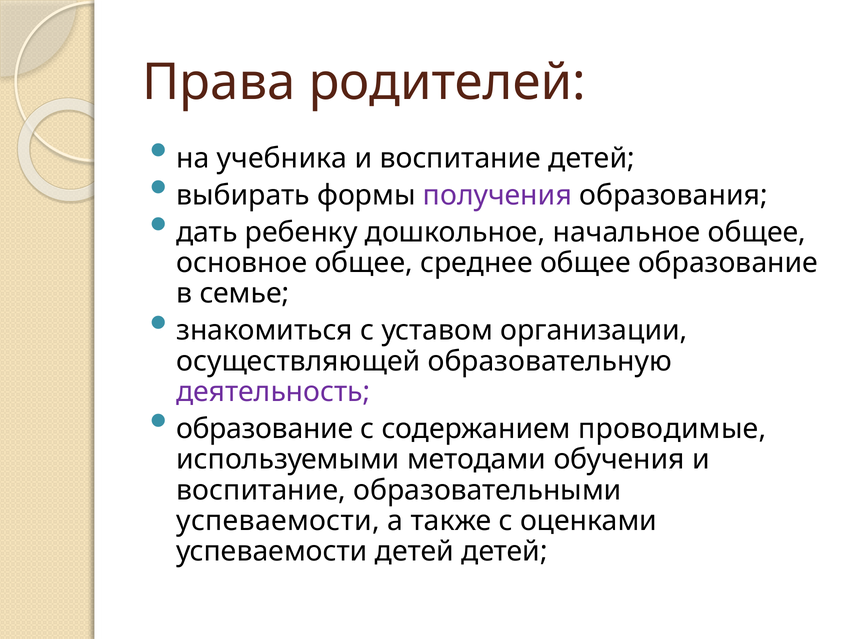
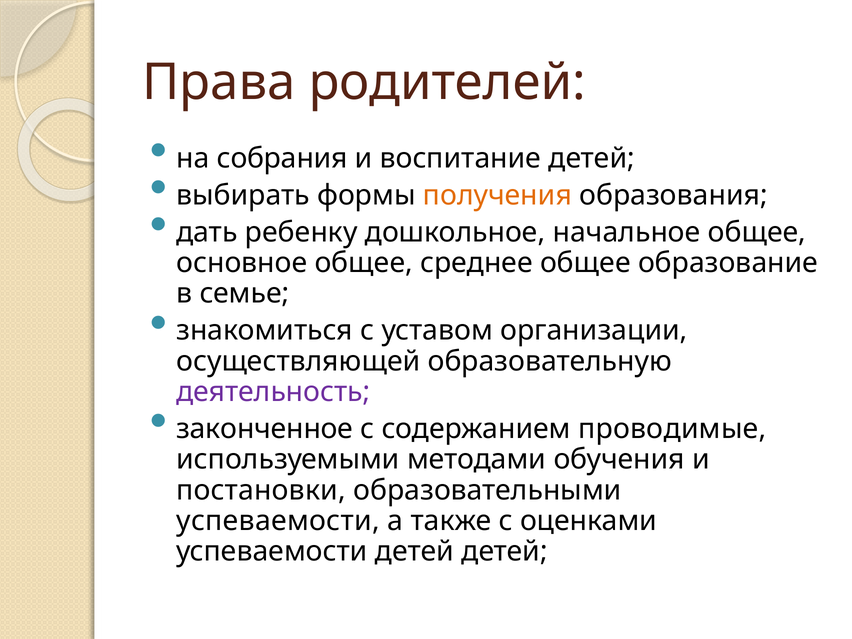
учебника: учебника -> собрания (282, 158)
получения colour: purple -> orange (497, 195)
образование: образование -> законченное (265, 429)
воспитание: воспитание -> постановки (261, 490)
